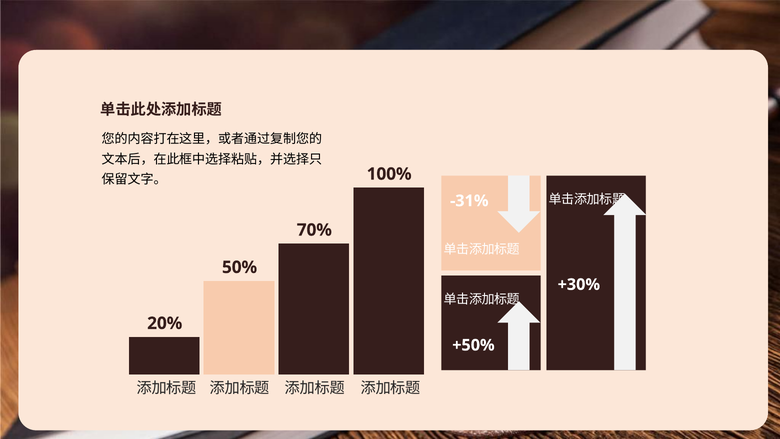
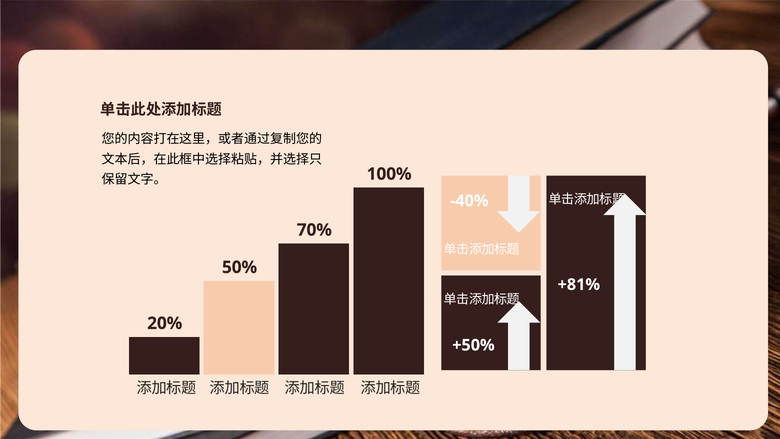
-31%: -31% -> -40% (469, 201)
+30%: +30% -> +81% (579, 284)
